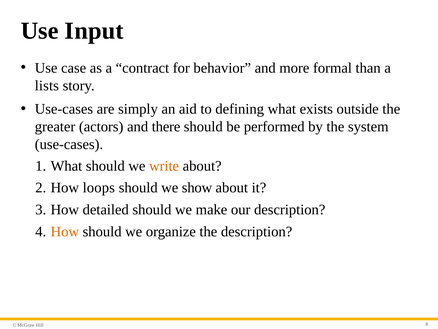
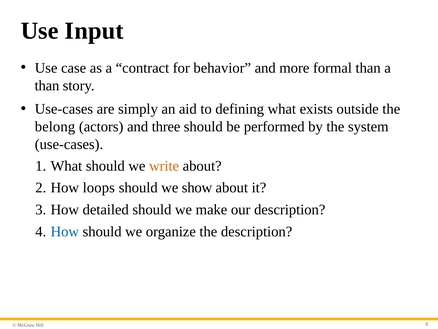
lists: lists -> than (47, 85)
greater: greater -> belong (55, 127)
there: there -> three (166, 127)
How colour: orange -> blue (65, 231)
